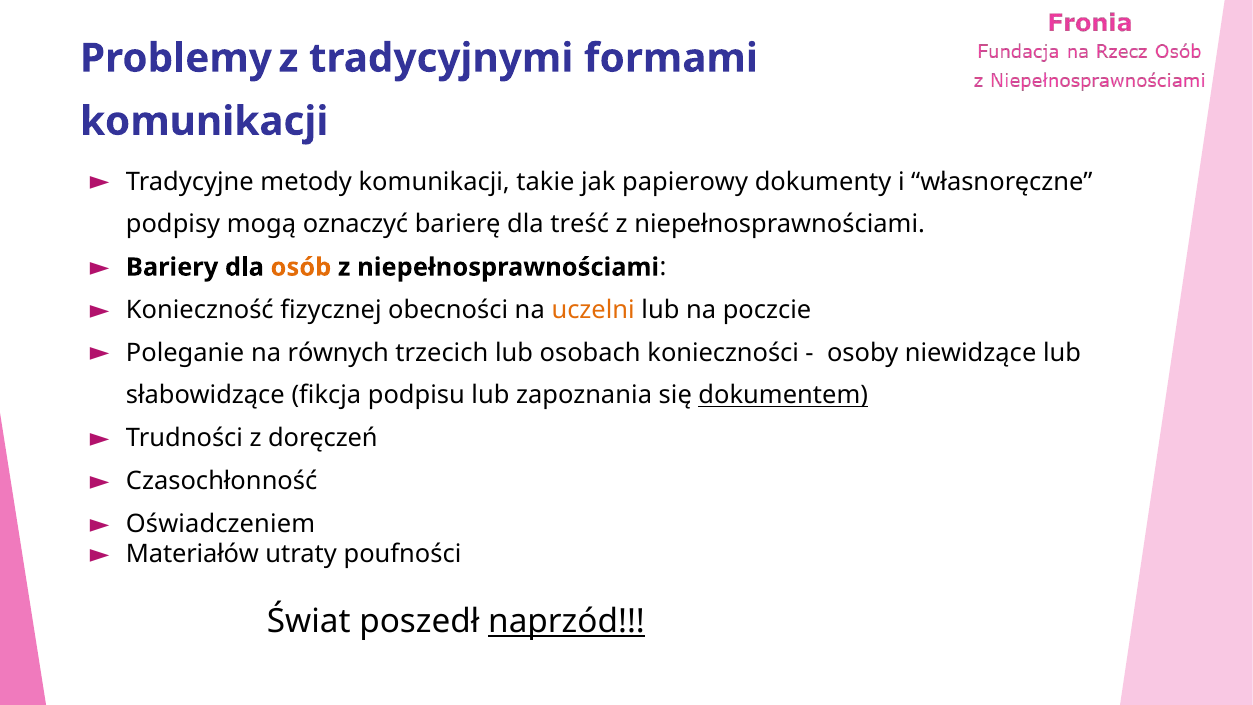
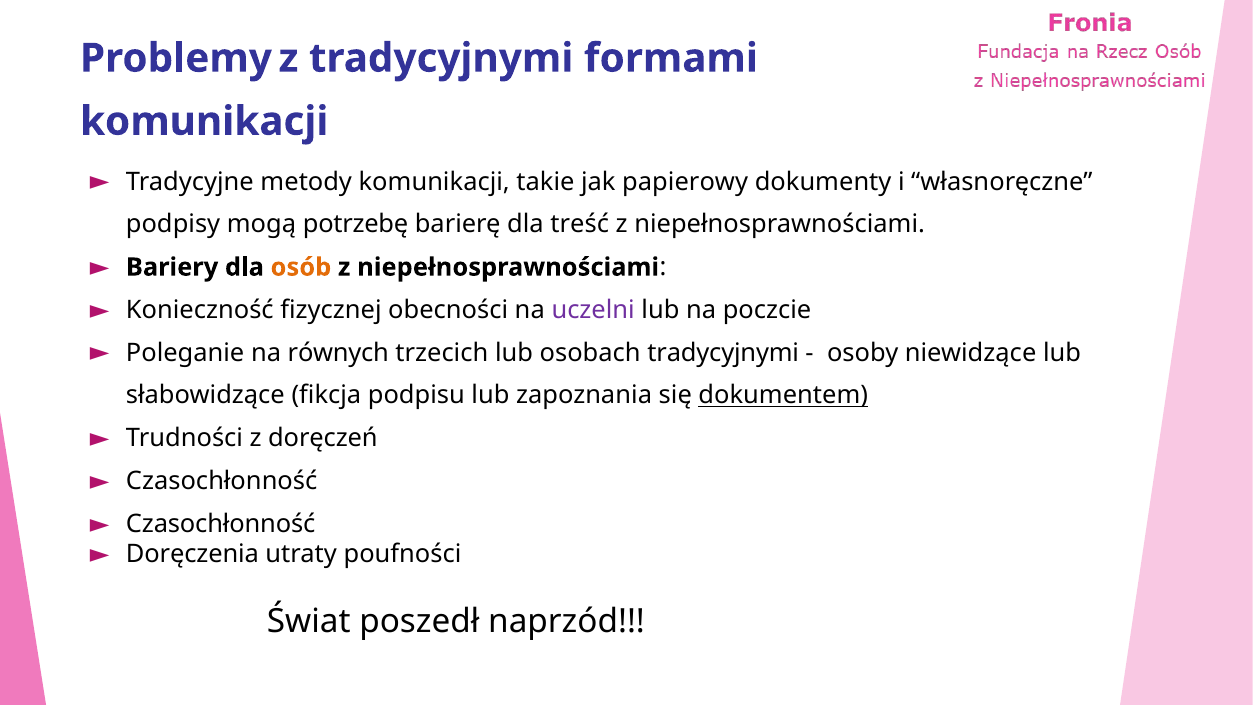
oznaczyć: oznaczyć -> potrzebę (356, 224)
uczelni colour: orange -> purple (593, 310)
osobach konieczności: konieczności -> tradycyjnymi (723, 353)
Oświadczeniem: Oświadczeniem -> Czasochłonność (221, 524)
Materiałów: Materiałów -> Doręczenia (192, 554)
naprzód underline: present -> none (567, 621)
